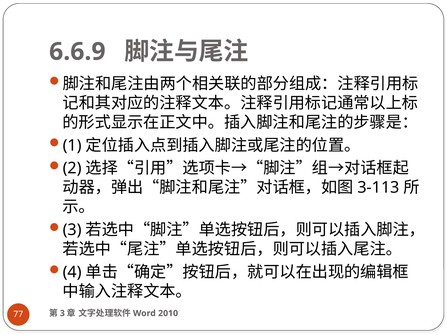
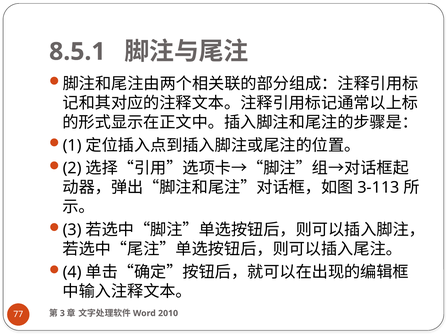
6.6.9: 6.6.9 -> 8.5.1 (77, 52)
